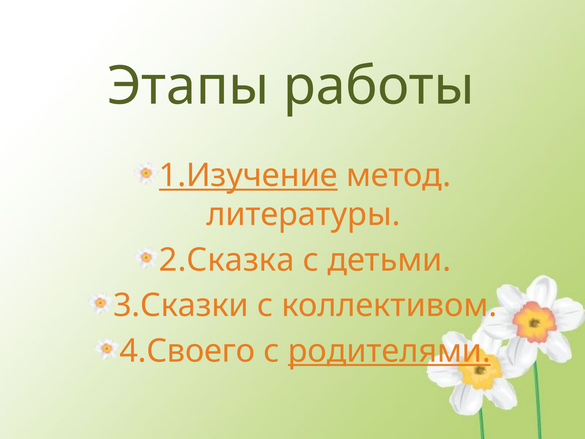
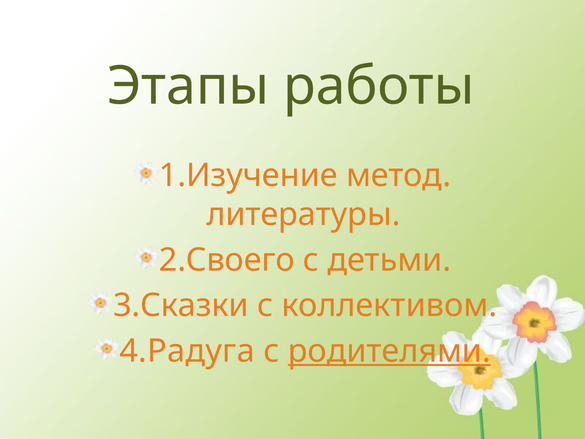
1.Изучение underline: present -> none (248, 175)
2.Сказка: 2.Сказка -> 2.Своего (227, 260)
4.Своего: 4.Своего -> 4.Радуга (187, 351)
